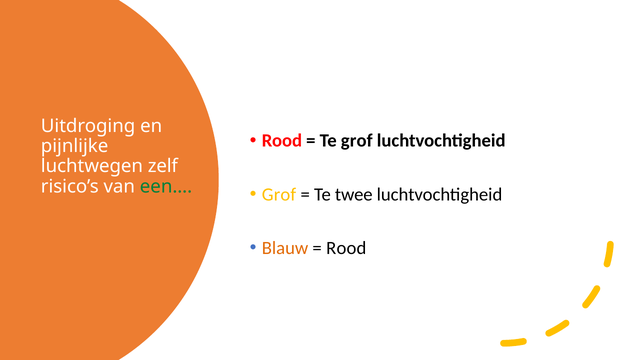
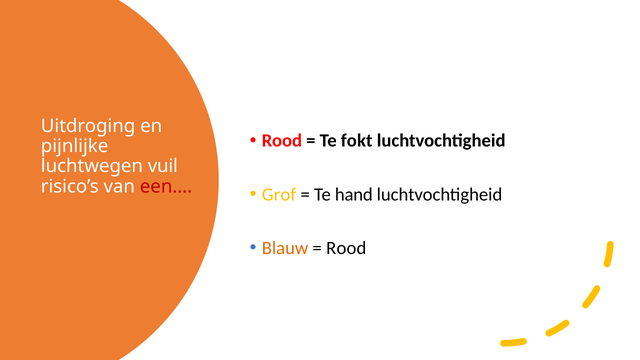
Te grof: grof -> fokt (357, 141)
zelf: zelf -> vuil (163, 166)
een… colour: green -> red (166, 186)
twee: twee -> hand (354, 194)
